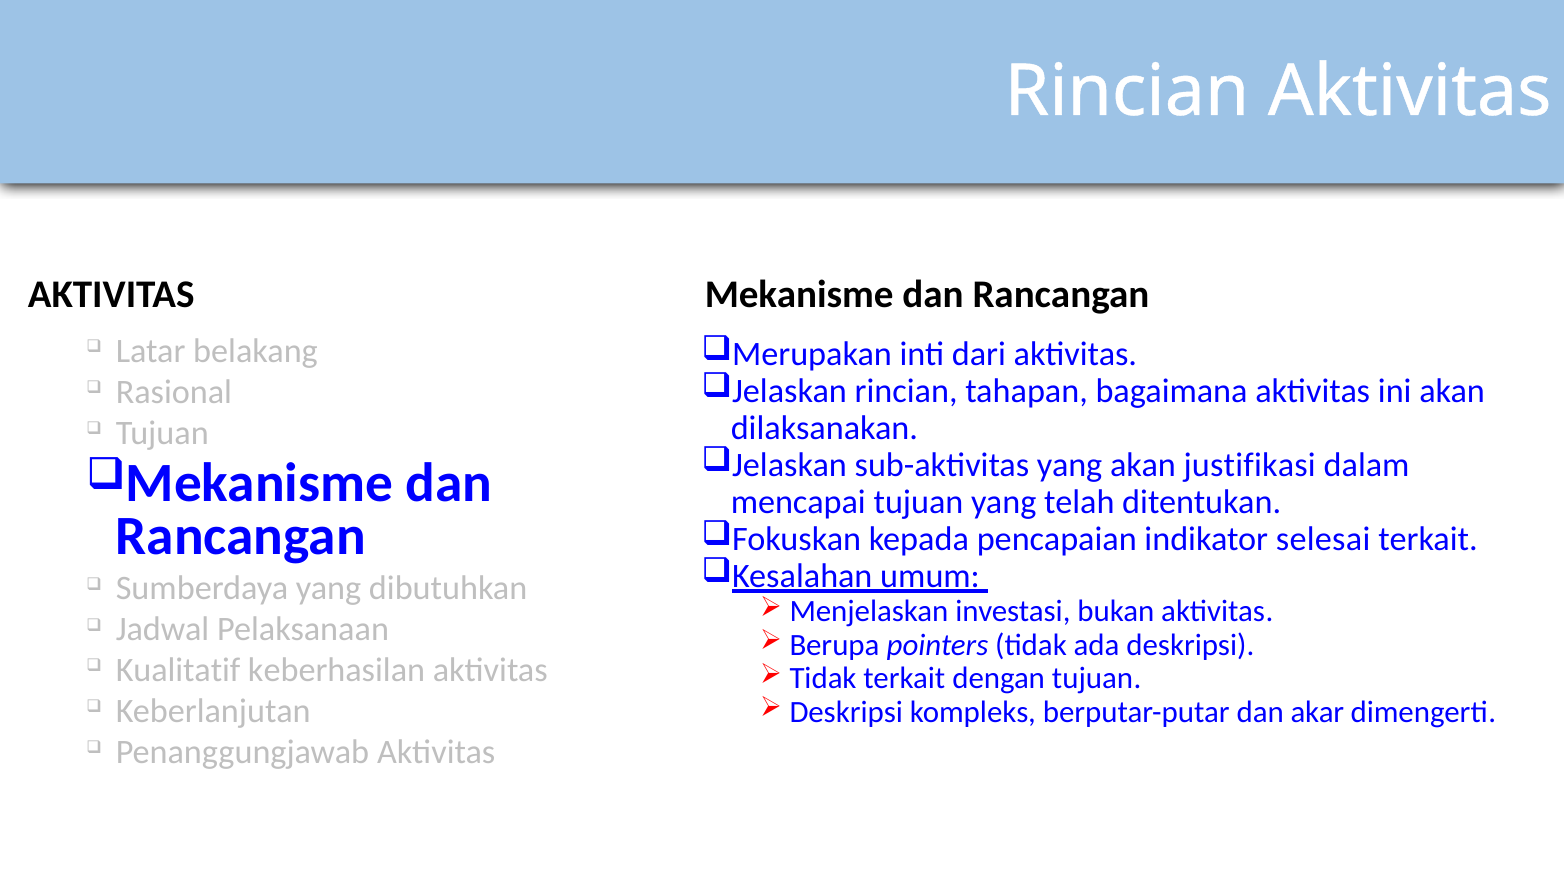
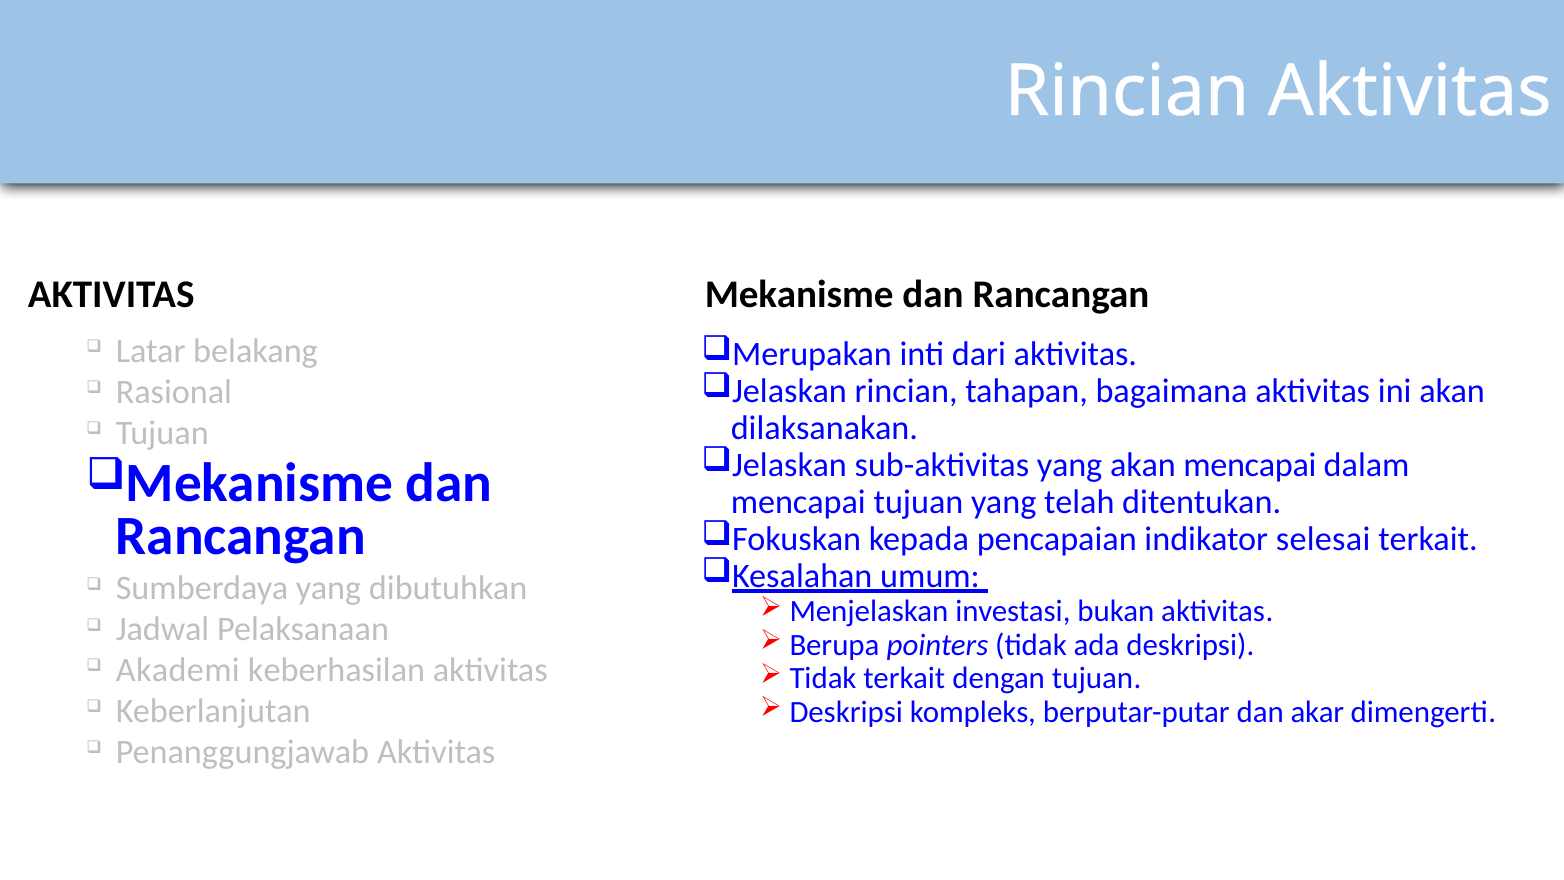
akan justifikasi: justifikasi -> mencapai (1250, 465)
Kualitatif: Kualitatif -> Akademi (178, 670)
